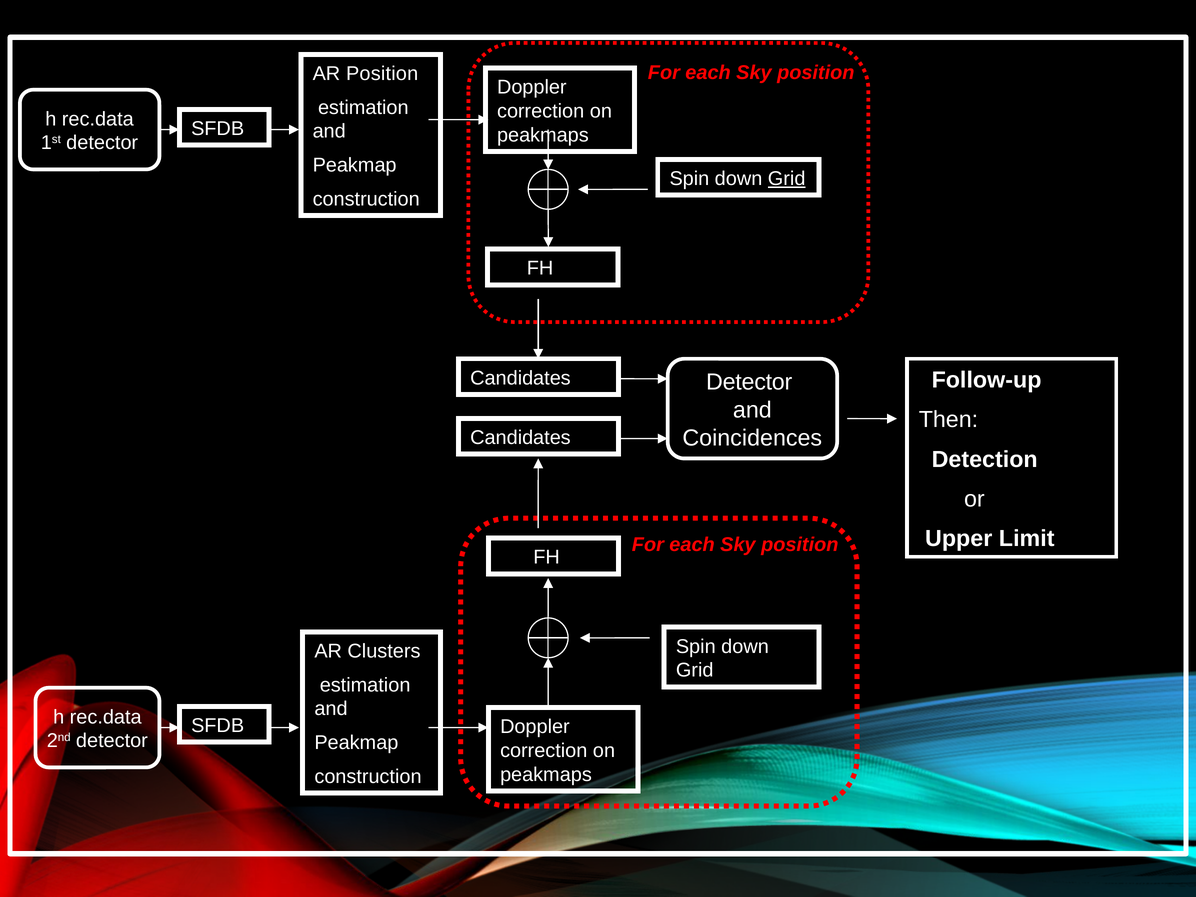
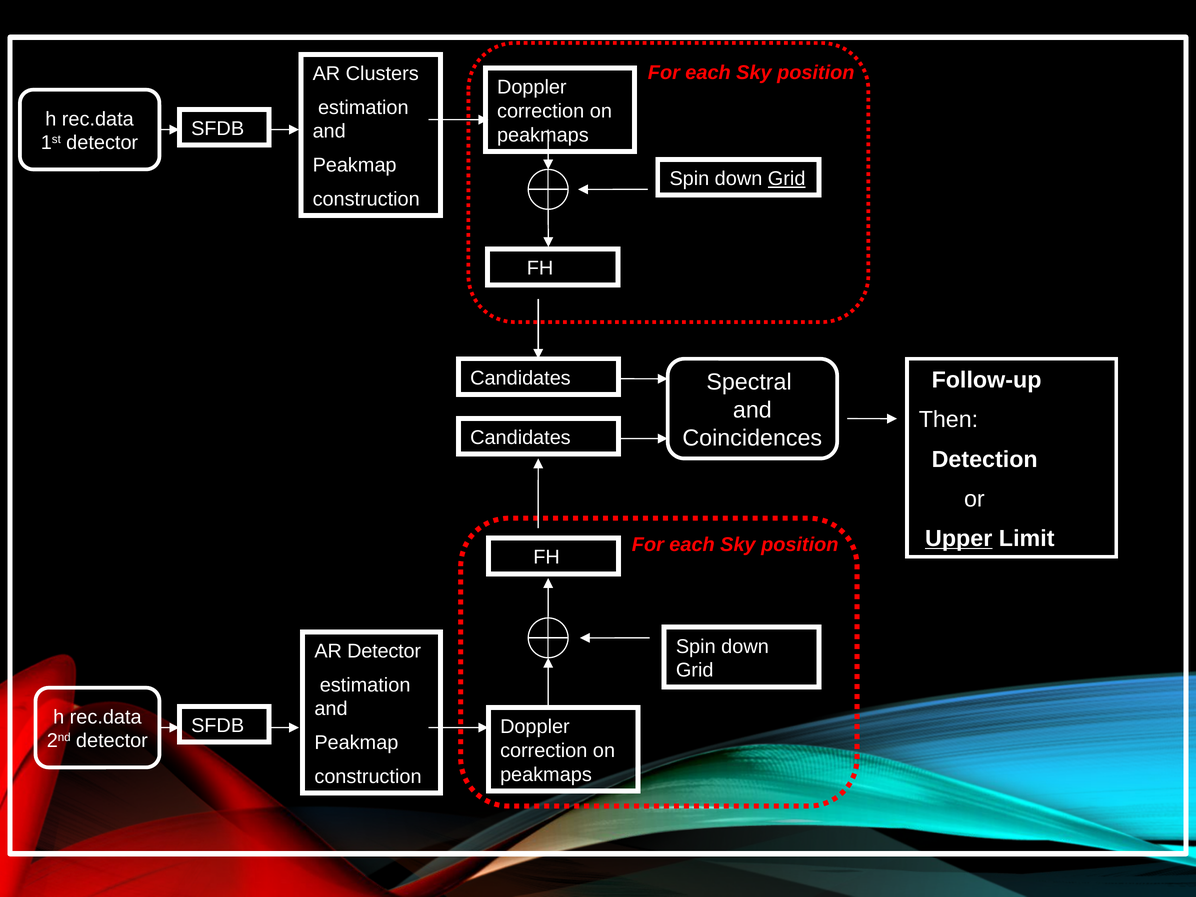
AR Position: Position -> Clusters (382, 74)
Detector: Detector -> Spectral (749, 382)
Upper underline: none -> present (959, 538)
AR Clusters: Clusters -> Detector (384, 651)
